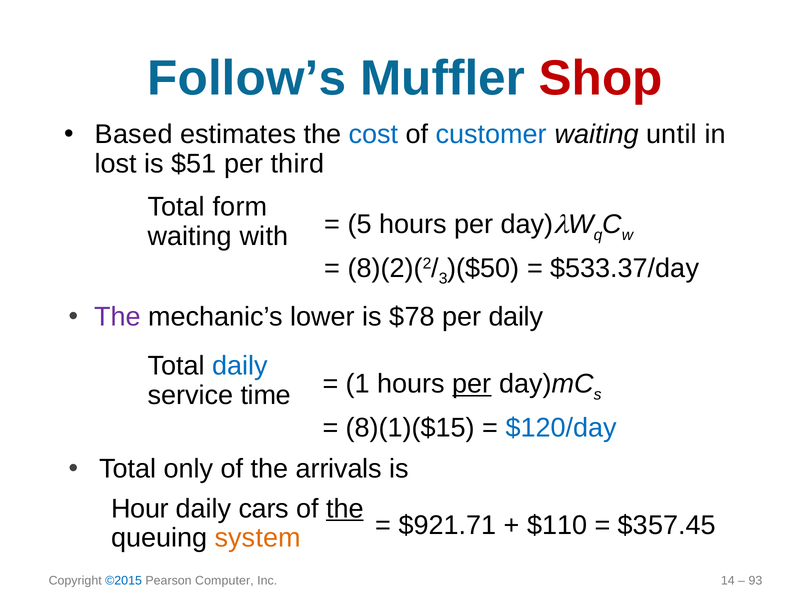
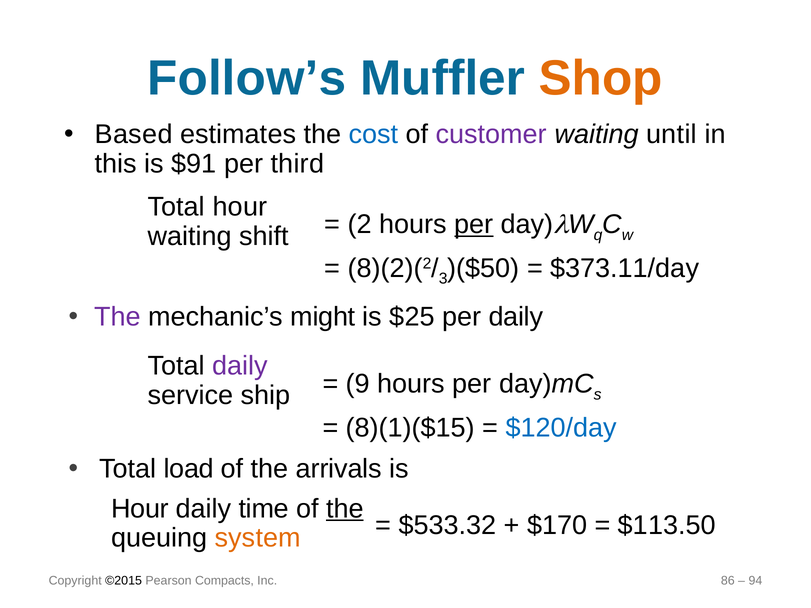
Shop colour: red -> orange (601, 79)
customer colour: blue -> purple (491, 135)
lost: lost -> this (116, 164)
$51: $51 -> $91 (194, 164)
Total form: form -> hour (240, 207)
with: with -> shift (264, 236)
5: 5 -> 2 (360, 225)
per underline: none -> present (474, 225)
$533.37/day: $533.37/day -> $373.11/day (625, 268)
lower: lower -> might (323, 317)
$78: $78 -> $25 (412, 317)
daily colour: blue -> purple (240, 366)
time: time -> ship (266, 395)
1: 1 -> 9 (358, 384)
per underline: present -> none (472, 384)
only: only -> load (189, 469)
cars: cars -> time (264, 509)
$921.71: $921.71 -> $533.32 (447, 526)
$110: $110 -> $170 (557, 526)
$357.45: $357.45 -> $113.50 (667, 526)
©2015 colour: blue -> black (124, 581)
Computer: Computer -> Compacts (224, 581)
14: 14 -> 86 (728, 581)
93: 93 -> 94 (755, 581)
